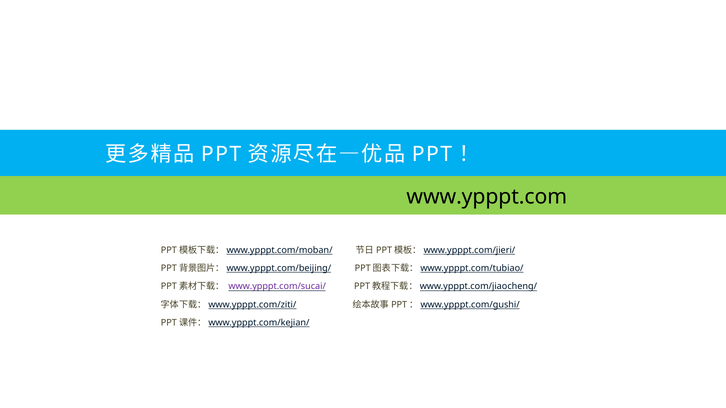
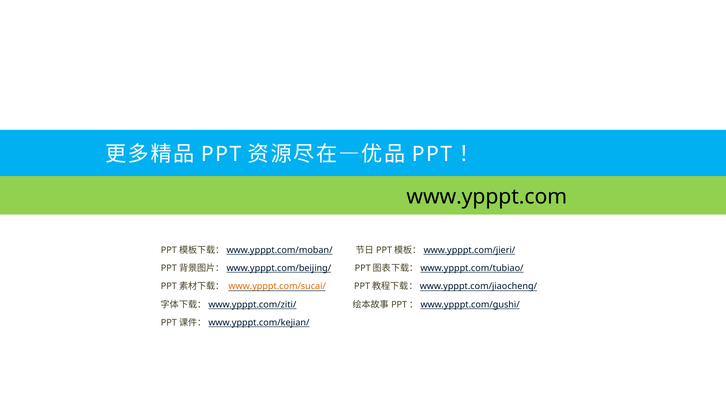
www.ypppt.com/sucai/ colour: purple -> orange (277, 287)
